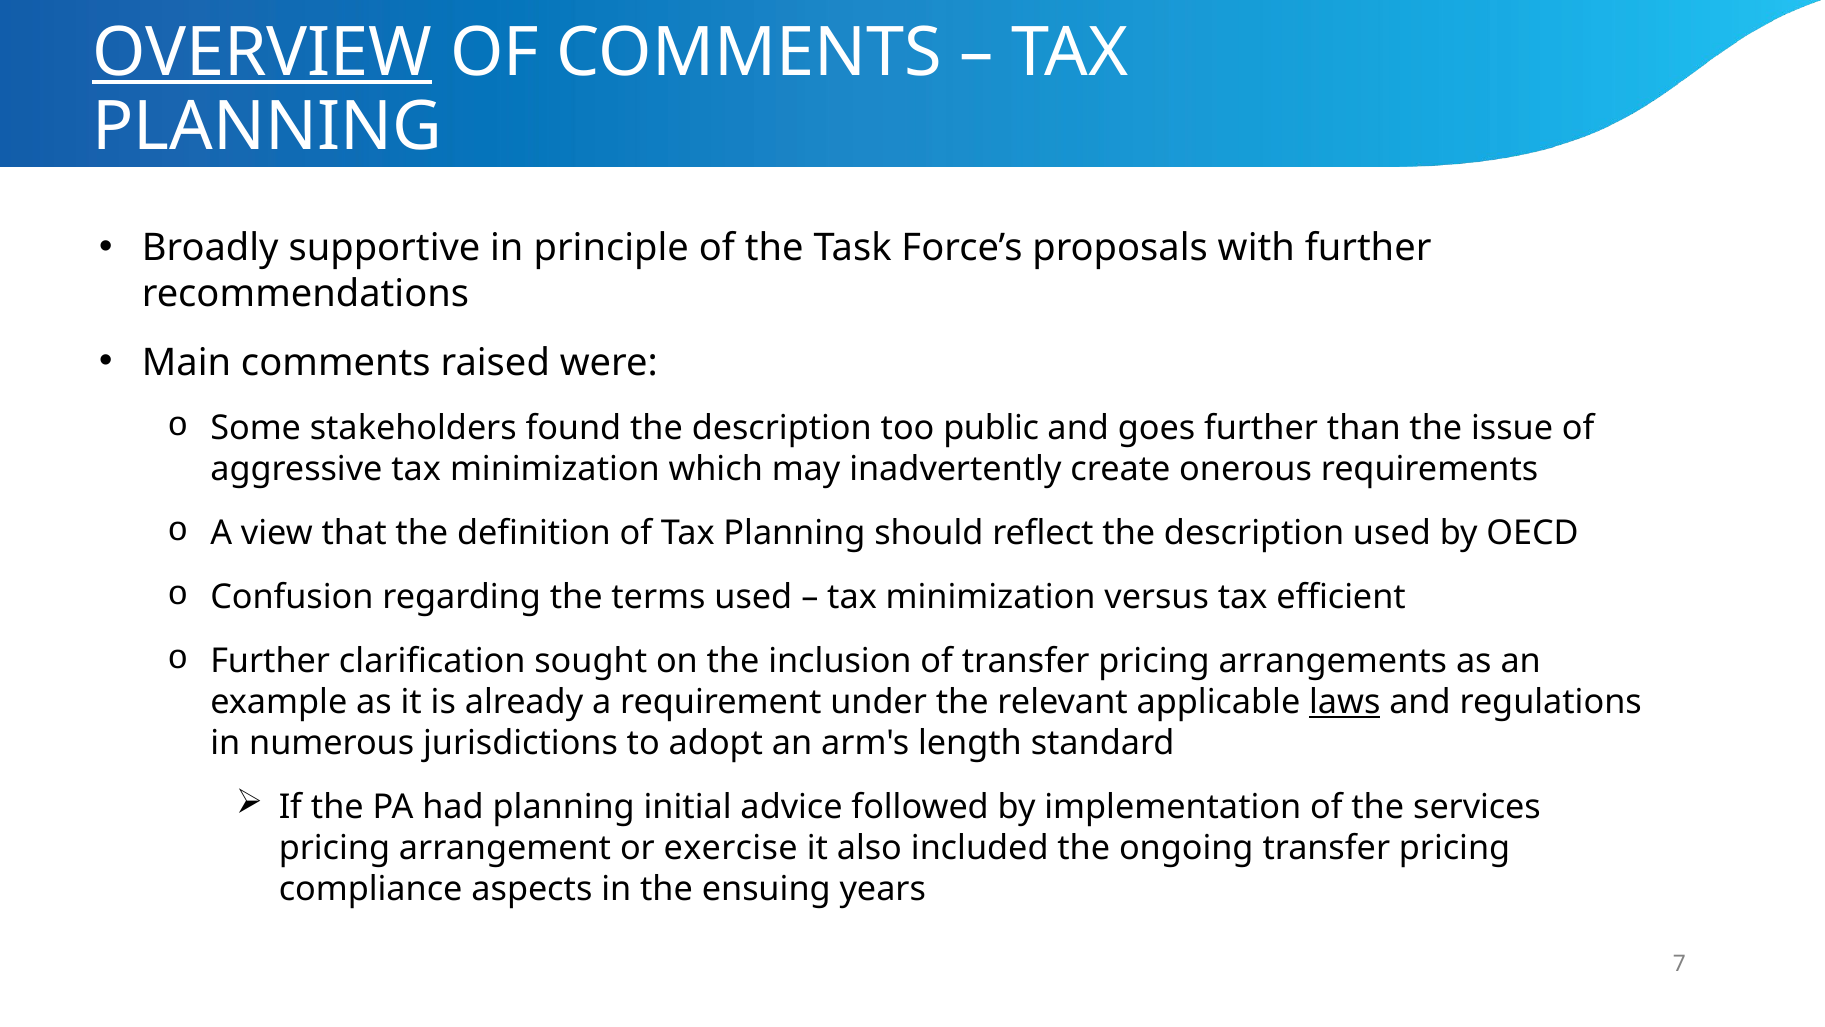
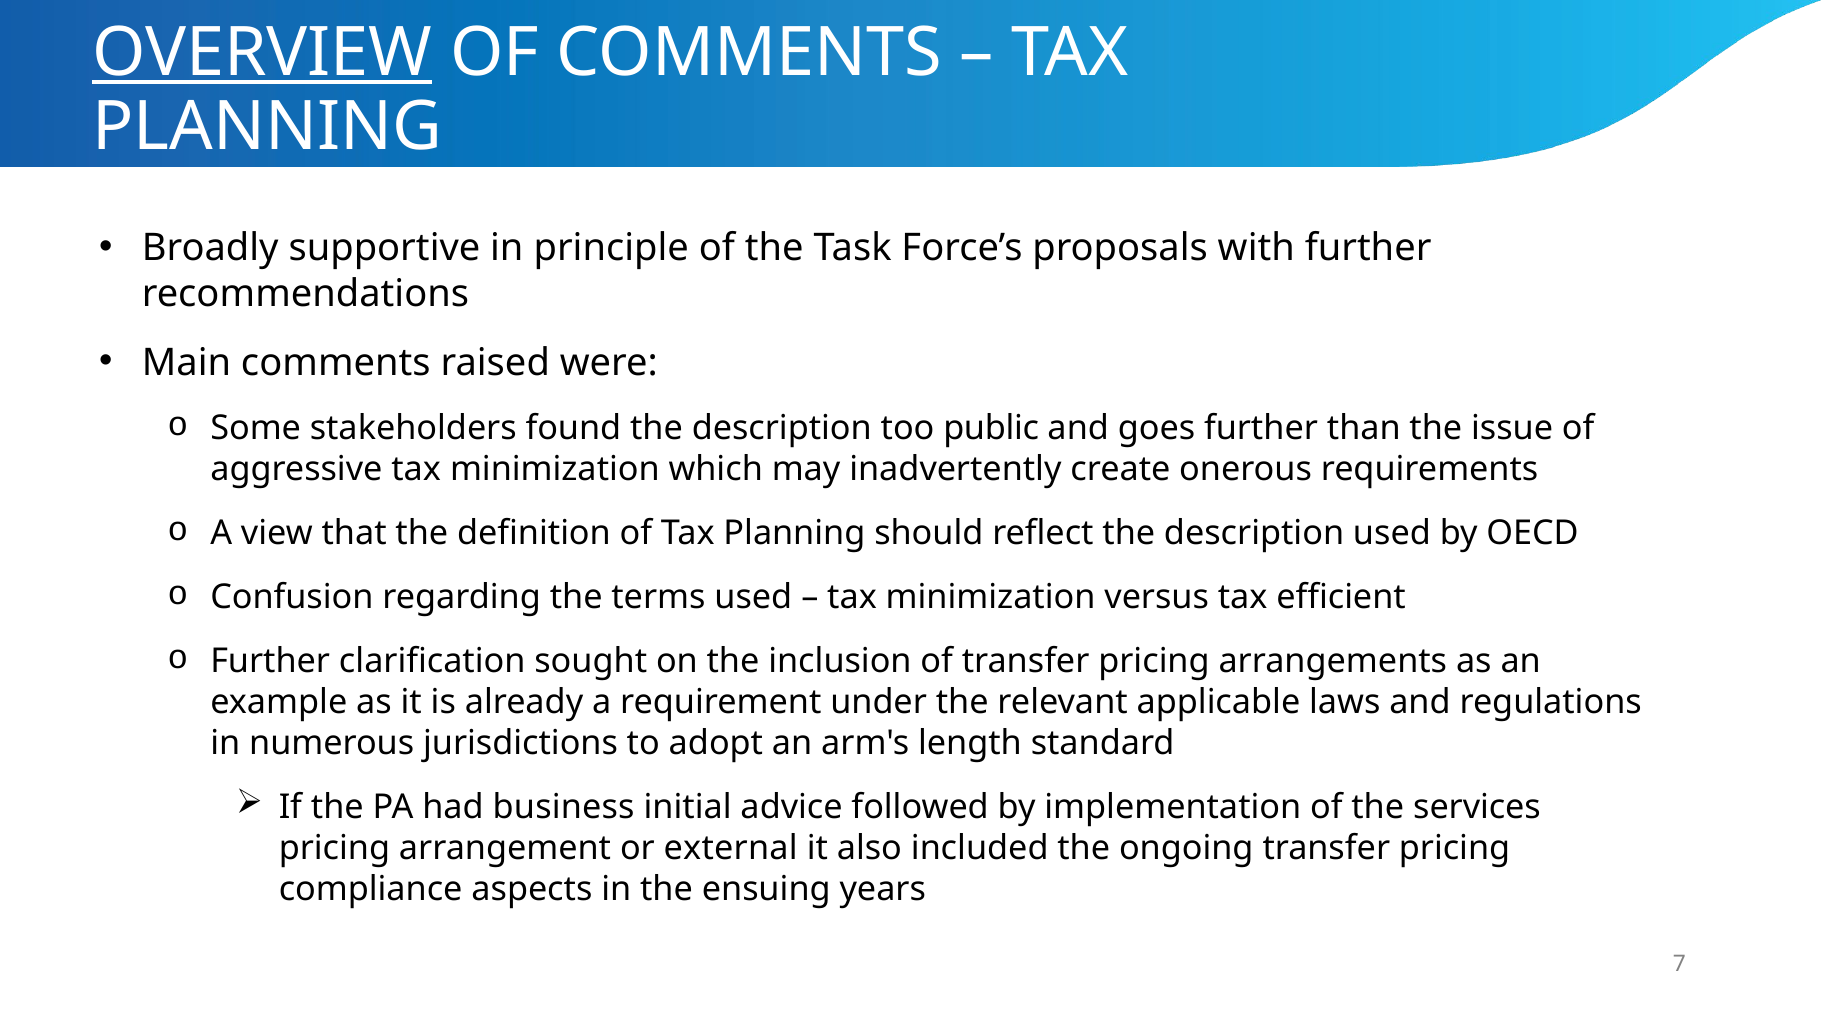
laws underline: present -> none (1345, 702)
had planning: planning -> business (564, 807)
exercise: exercise -> external (731, 848)
